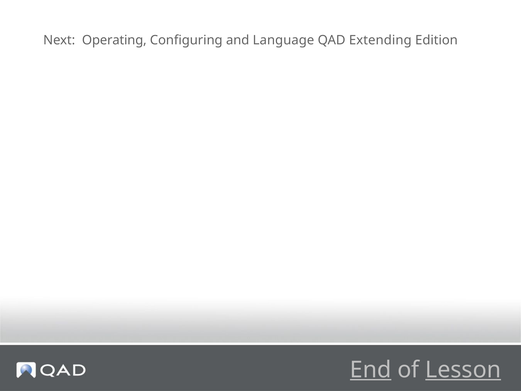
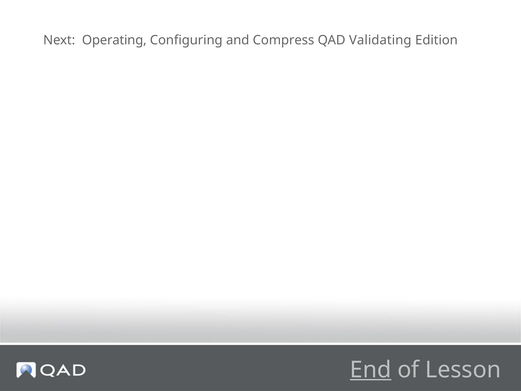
Language: Language -> Compress (284, 40)
Extending: Extending -> Validating (380, 40)
Lesson underline: present -> none (463, 369)
